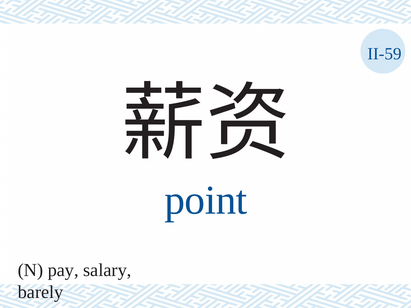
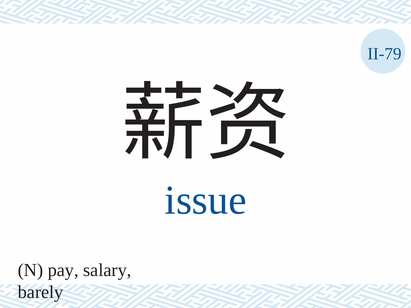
II-59: II-59 -> II-79 (384, 54)
point: point -> issue (206, 201)
